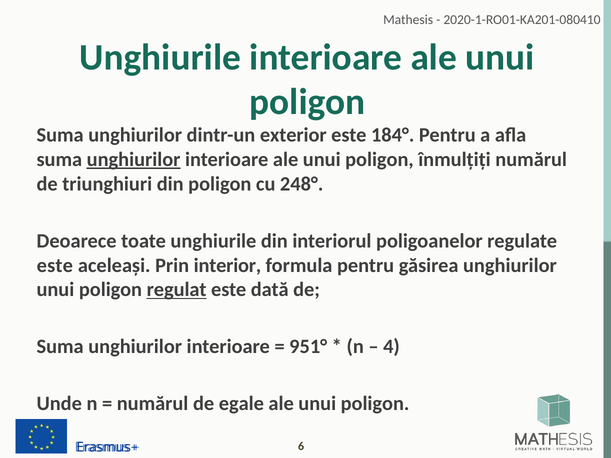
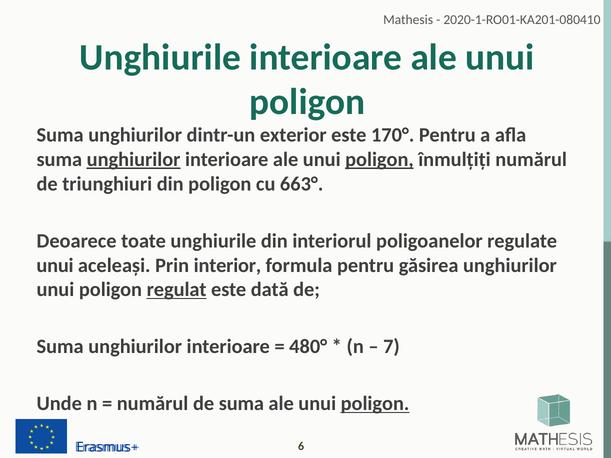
184°: 184° -> 170° (393, 135)
poligon underline: none -> present (379, 160)
248°: 248° -> 663° (302, 184)
este: este -> unui (55, 265)
951°: 951° -> 480° (308, 347)
4: 4 -> 7 (391, 347)
numărul de egale: egale -> suma (241, 404)
poligon underline: none -> present (375, 404)
